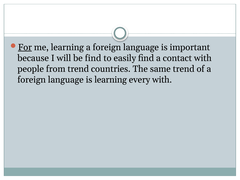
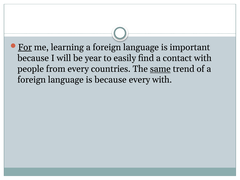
be find: find -> year (93, 58)
from trend: trend -> every (78, 69)
same underline: none -> present (160, 69)
is learning: learning -> because (111, 80)
